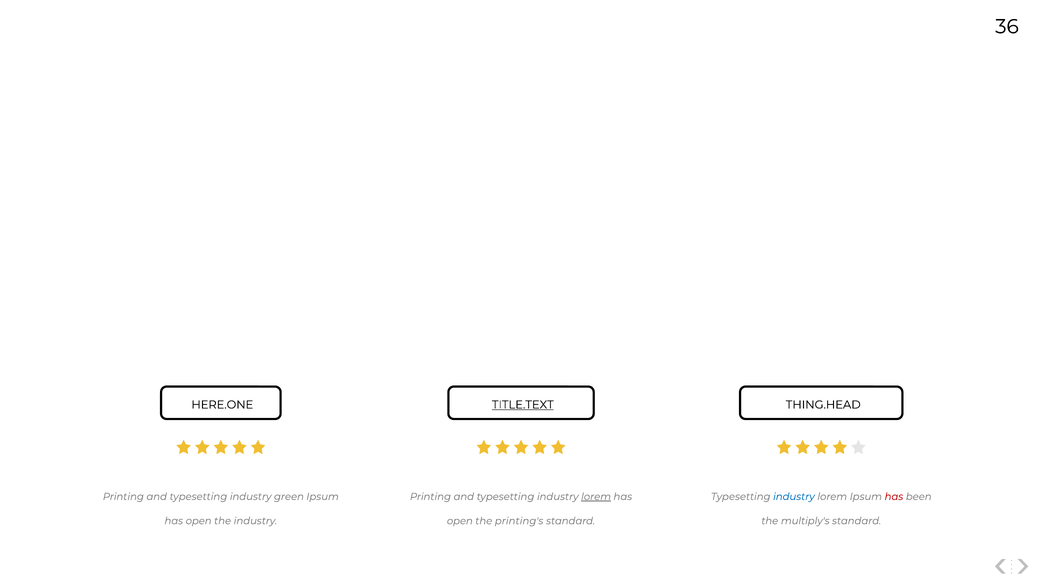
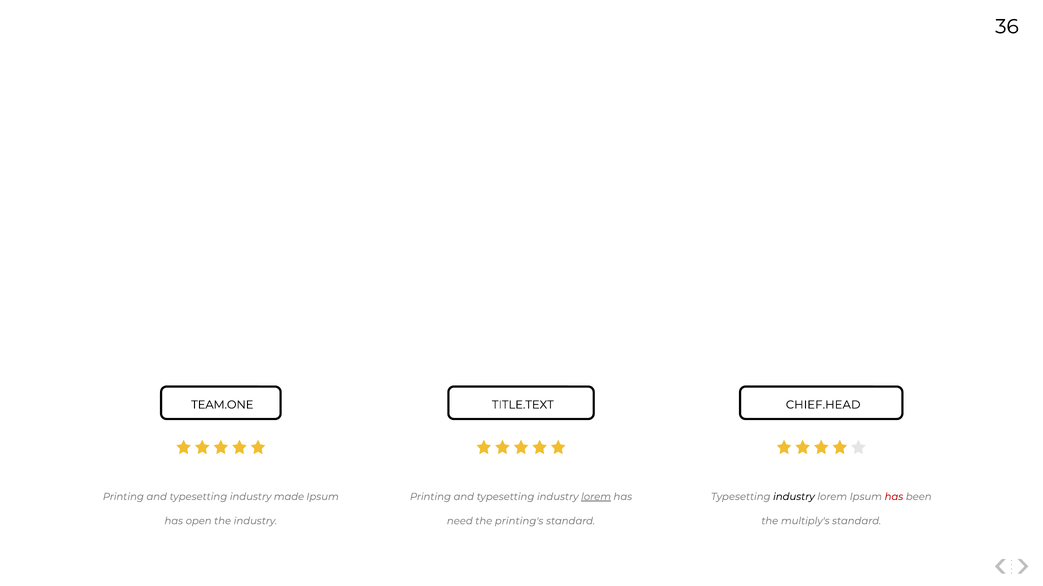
HERE.ONE: HERE.ONE -> TEAM.ONE (222, 405)
TITLE.TEXT underline: present -> none (523, 405)
THING.HEAD: THING.HEAD -> CHIEF.HEAD (823, 405)
green: green -> made (289, 497)
industry colour: blue -> black (794, 497)
open: open -> need (460, 522)
